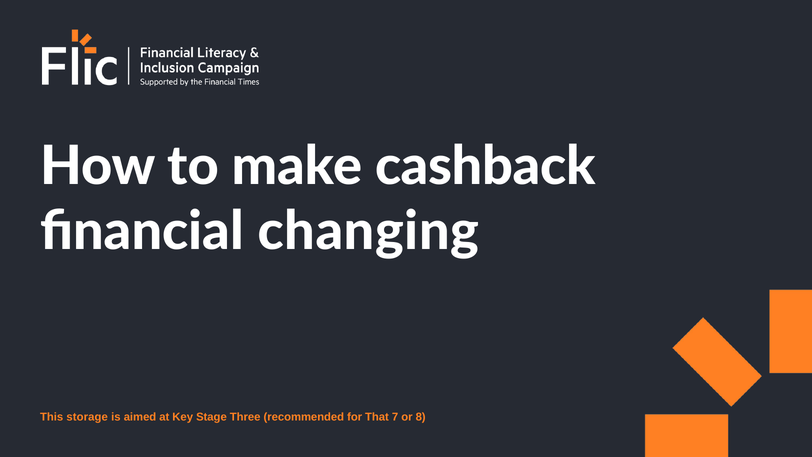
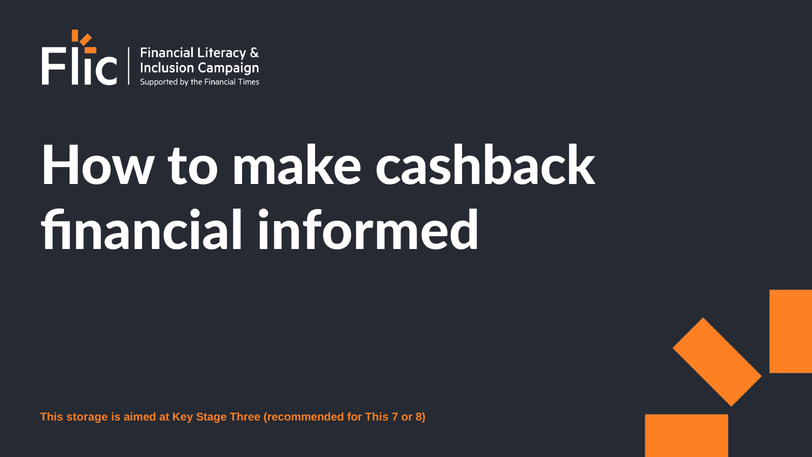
changing: changing -> informed (368, 231)
for That: That -> This (377, 417)
